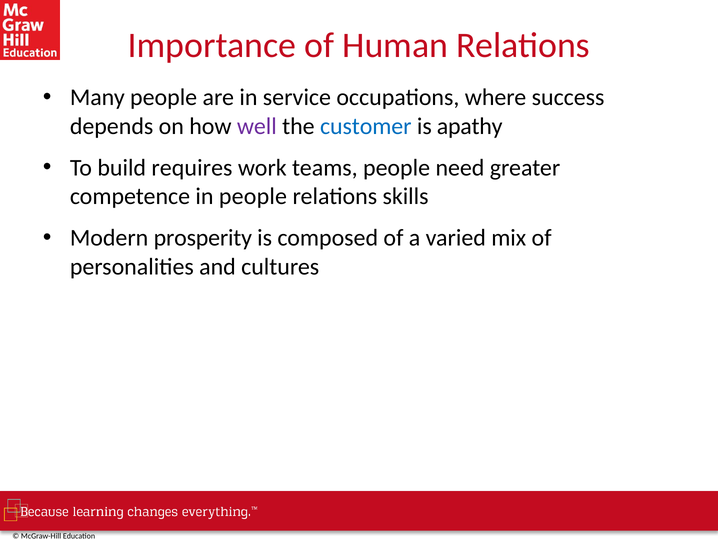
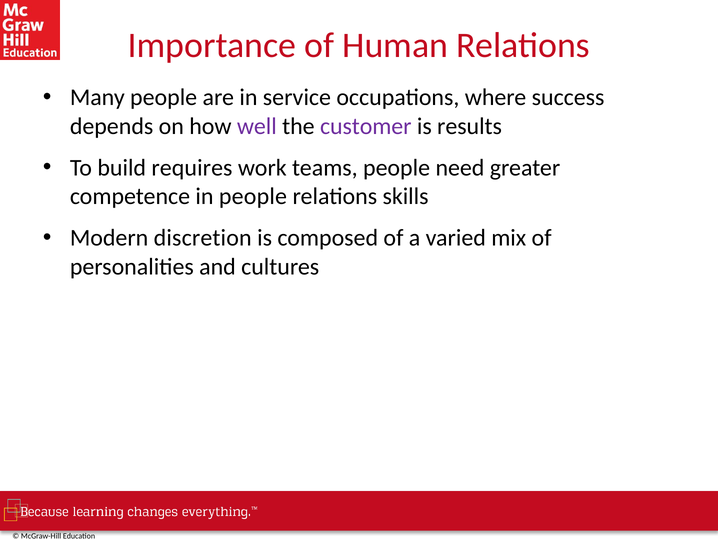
customer colour: blue -> purple (366, 126)
apathy: apathy -> results (470, 126)
prosperity: prosperity -> discretion (203, 238)
